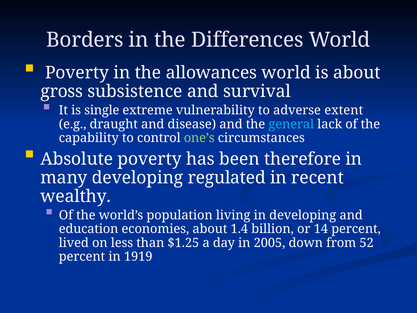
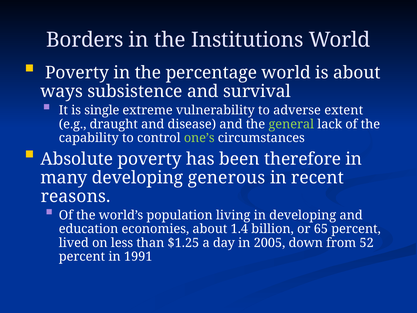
Differences: Differences -> Institutions (247, 40)
allowances: allowances -> percentage (211, 73)
gross: gross -> ways (62, 92)
general colour: light blue -> light green (291, 124)
regulated: regulated -> generous (227, 178)
wealthy: wealthy -> reasons (76, 196)
14: 14 -> 65 (321, 229)
1919: 1919 -> 1991 (138, 256)
